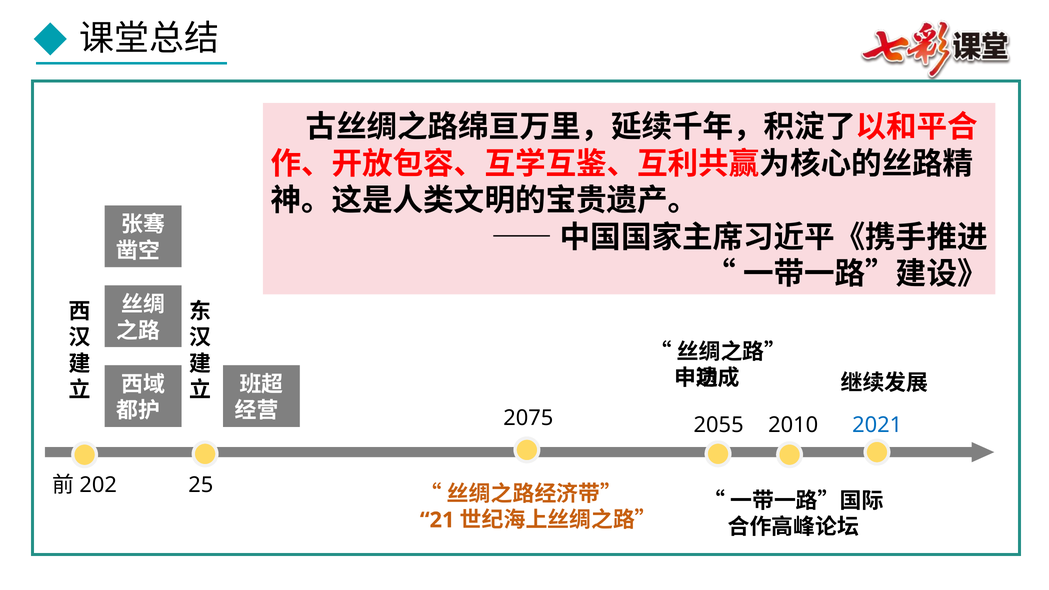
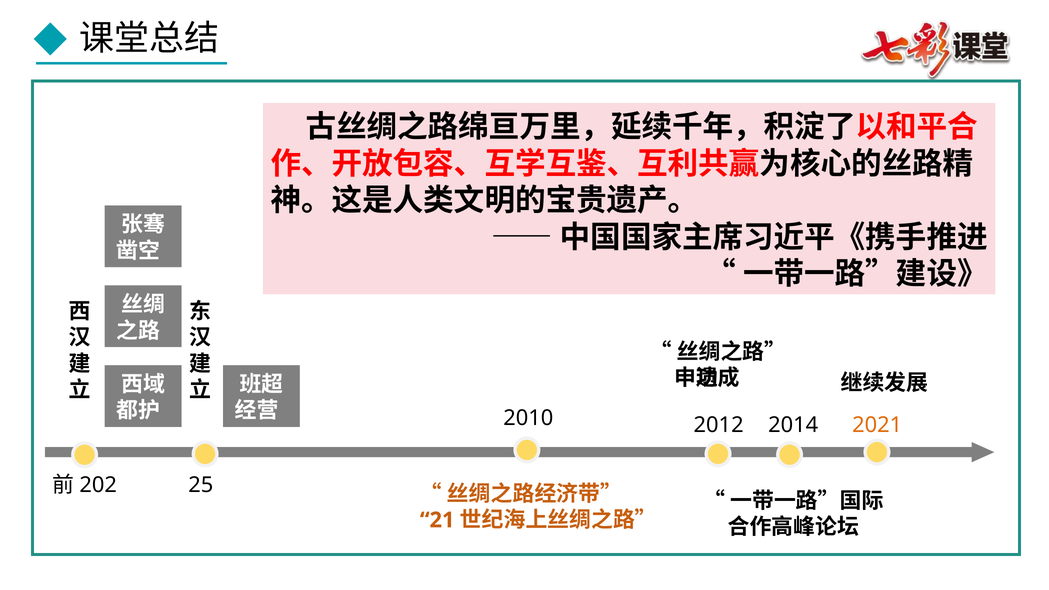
2075: 2075 -> 2010 (528, 418)
2055: 2055 -> 2012 (719, 425)
2010: 2010 -> 2014 (793, 425)
2021 colour: blue -> orange (877, 425)
